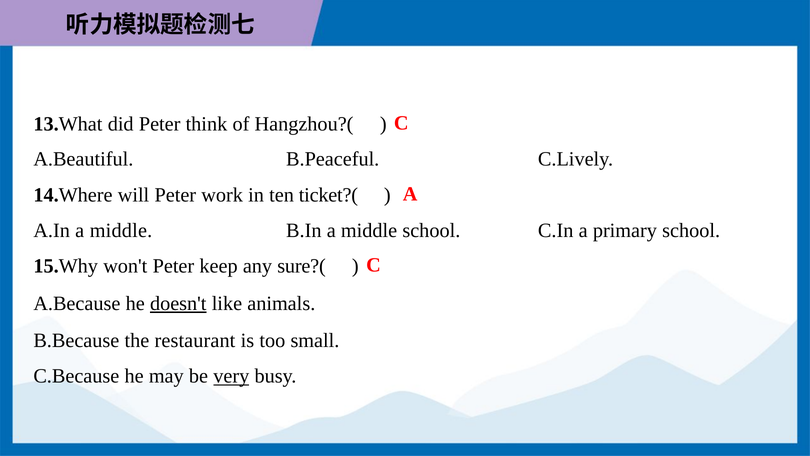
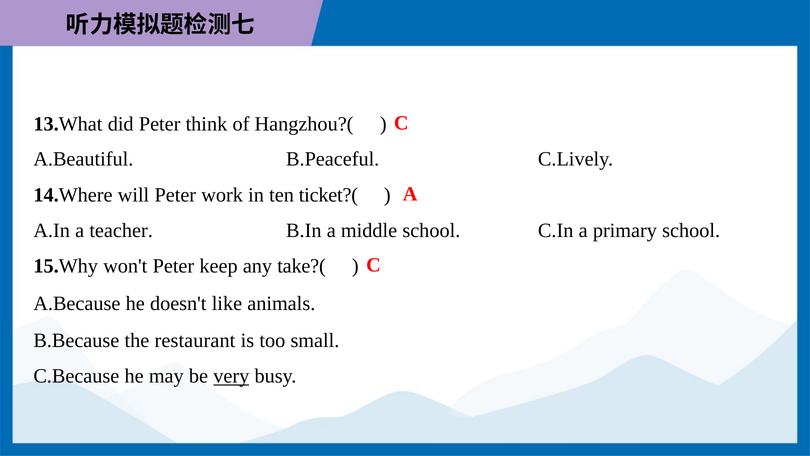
A.In a middle: middle -> teacher (121, 230)
sure?(: sure?( -> take?( (302, 266)
doesn't underline: present -> none (178, 303)
